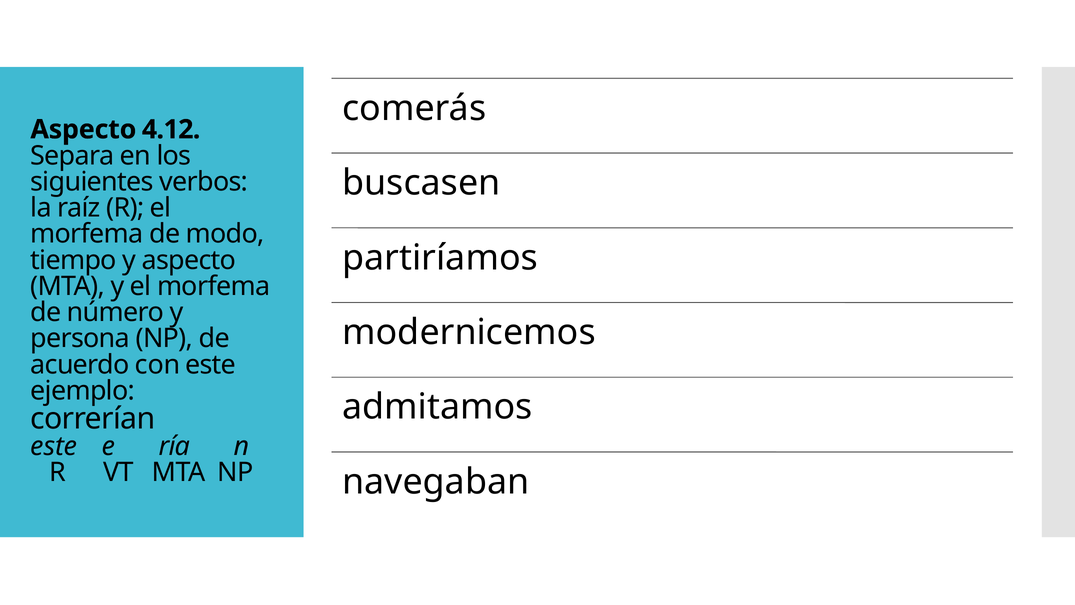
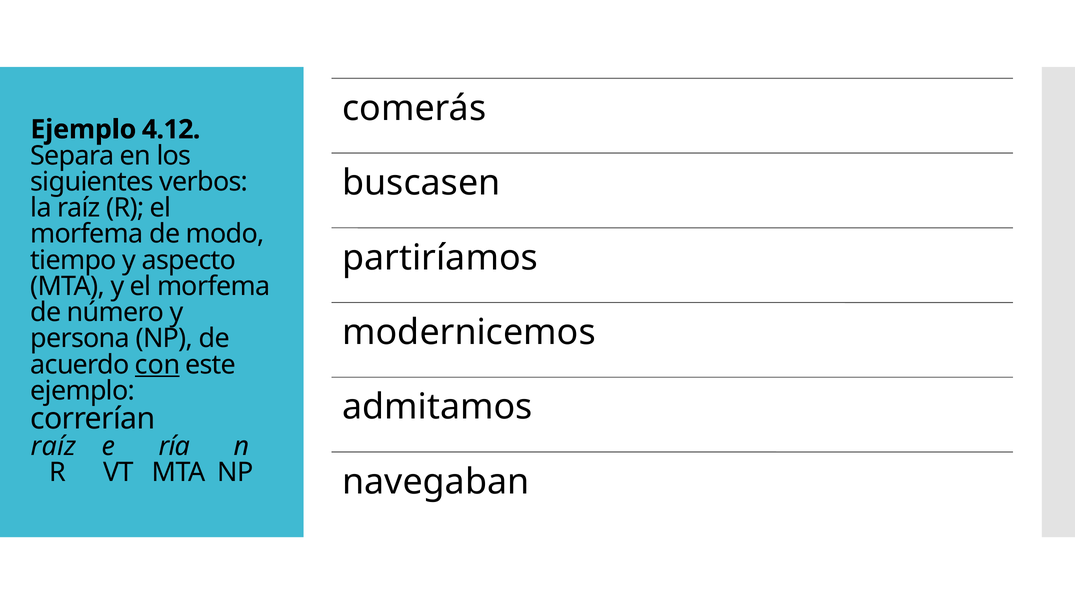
Aspecto: Aspecto -> Ejemplo (83, 129)
con underline: none -> present (158, 365)
este: este -> raíz (54, 446)
